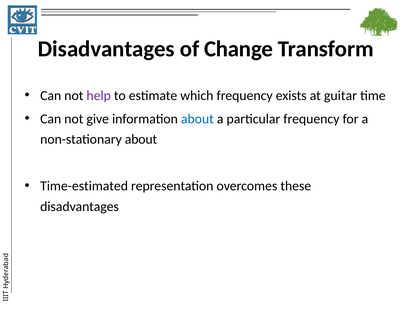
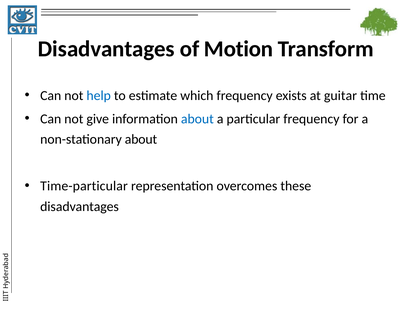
Change: Change -> Motion (239, 49)
help colour: purple -> blue (99, 95)
Time-estimated: Time-estimated -> Time-particular (84, 186)
